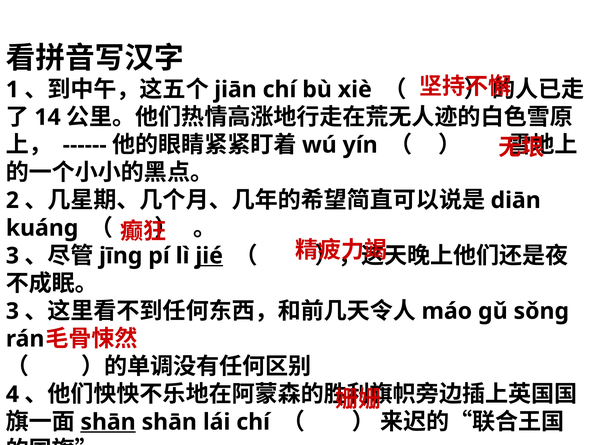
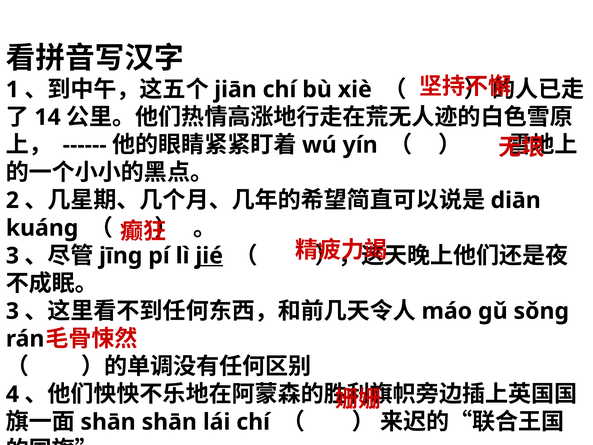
shān underline: present -> none (108, 422)
